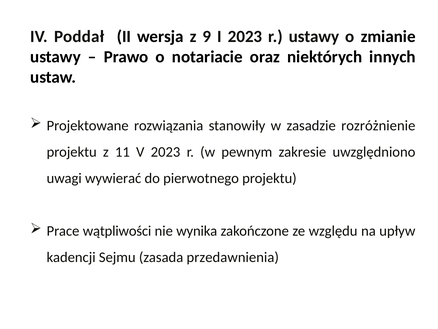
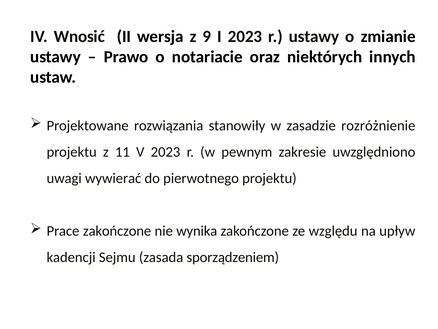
Poddał: Poddał -> Wnosić (79, 36)
Prace wątpliwości: wątpliwości -> zakończone (117, 231)
przedawnienia: przedawnienia -> sporządzeniem (233, 257)
